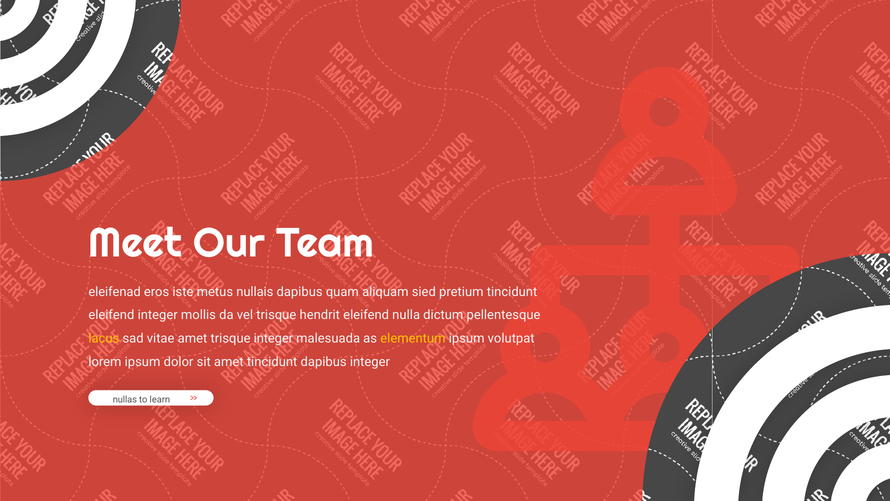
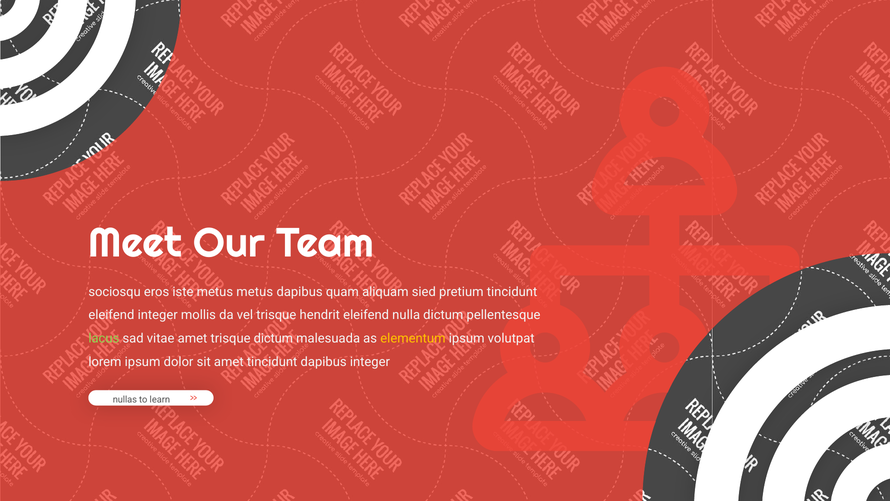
eleifenad: eleifenad -> sociosqu (115, 292)
metus nullais: nullais -> metus (255, 292)
lacus colour: yellow -> light green (104, 338)
trisque integer: integer -> dictum (273, 338)
